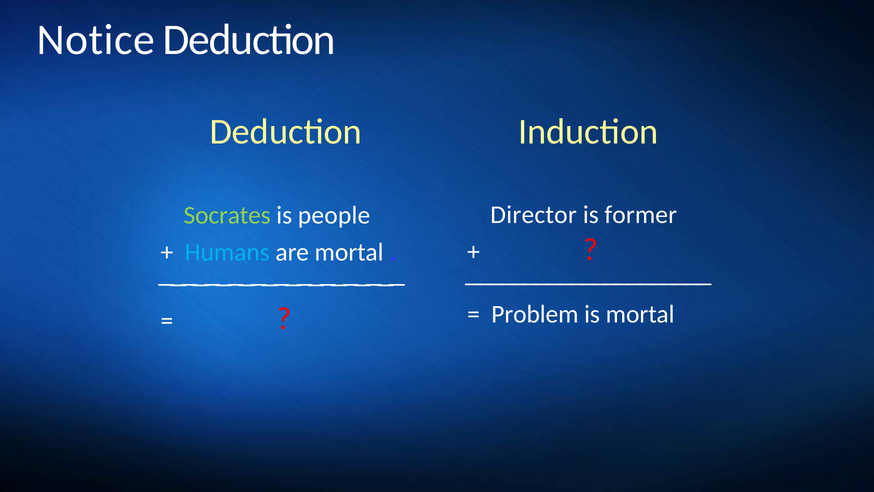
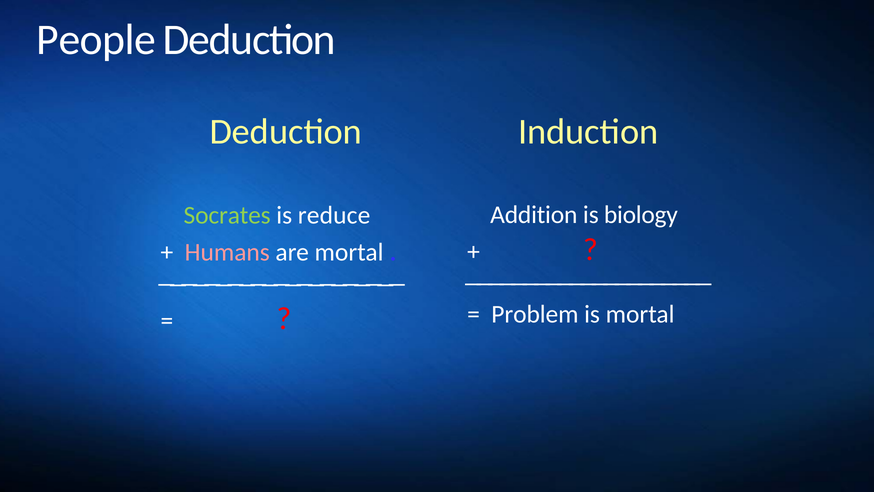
Notice: Notice -> People (96, 40)
Director: Director -> Addition (534, 214)
former: former -> biology (641, 214)
people: people -> reduce (334, 215)
Humans colour: light blue -> pink (227, 252)
